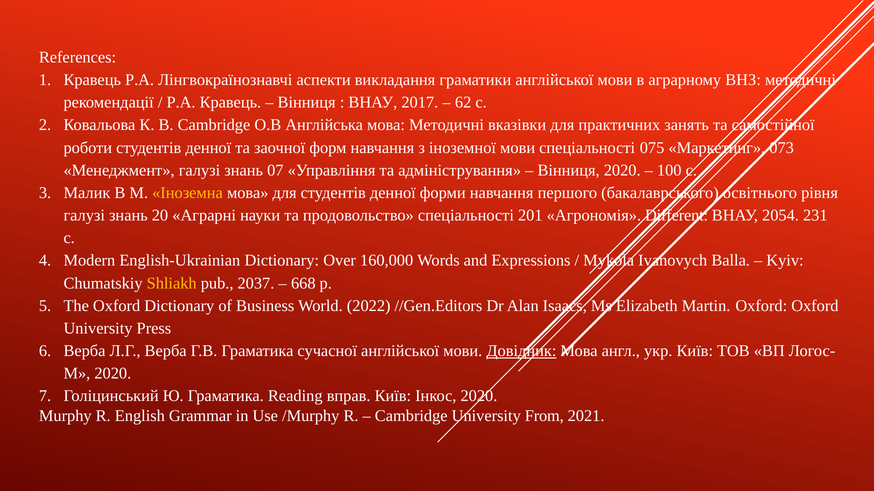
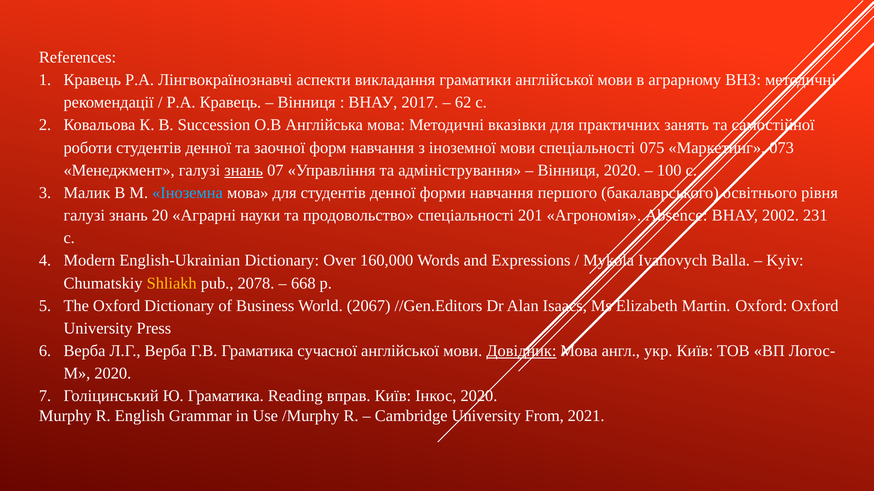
В Cambridge: Cambridge -> Succession (214, 125)
знань underline: none -> present (244, 170)
Іноземна colour: yellow -> light blue (188, 193)
Different: Different -> Absence (676, 216)
2054: 2054 -> 2002 (780, 216)
2037: 2037 -> 2078 (256, 283)
2022: 2022 -> 2067 (369, 306)
